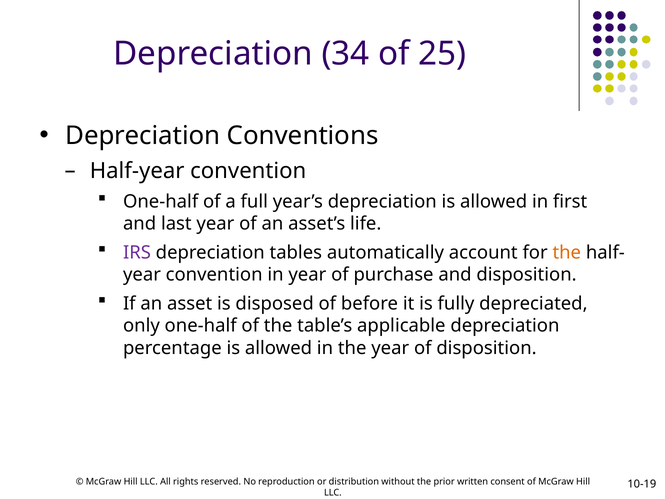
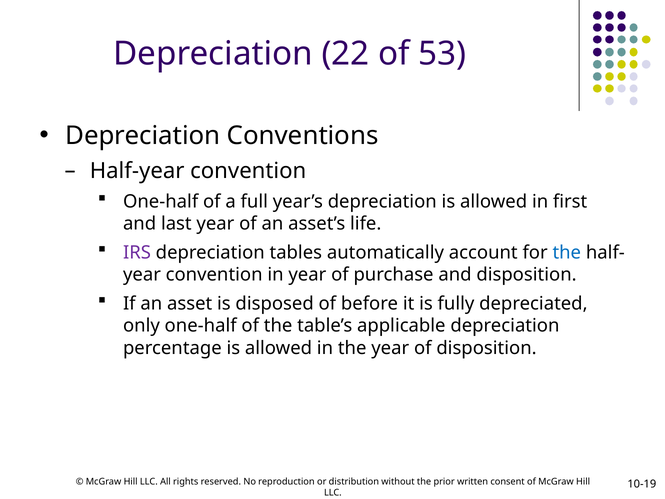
34: 34 -> 22 (346, 54)
25: 25 -> 53 (442, 54)
the colour: orange -> blue (567, 253)
